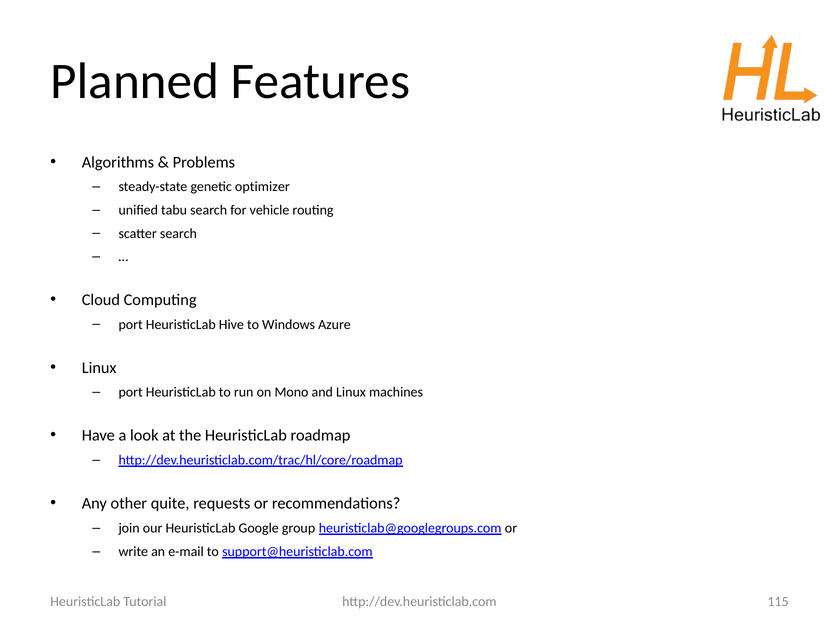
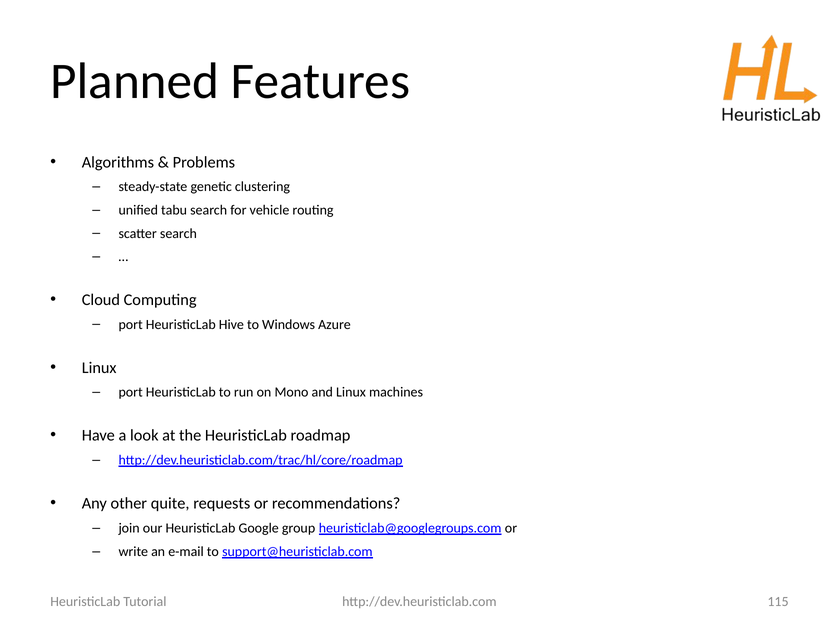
optimizer: optimizer -> clustering (262, 187)
